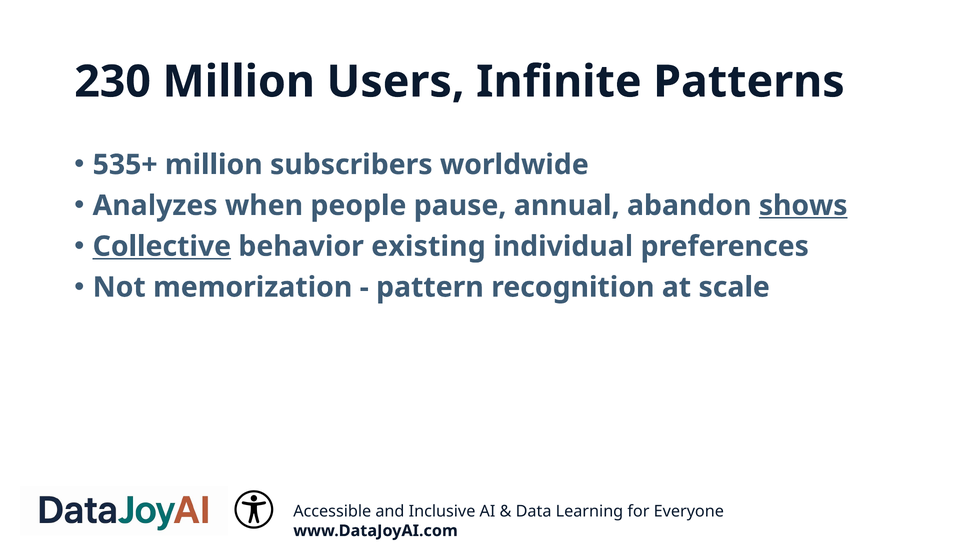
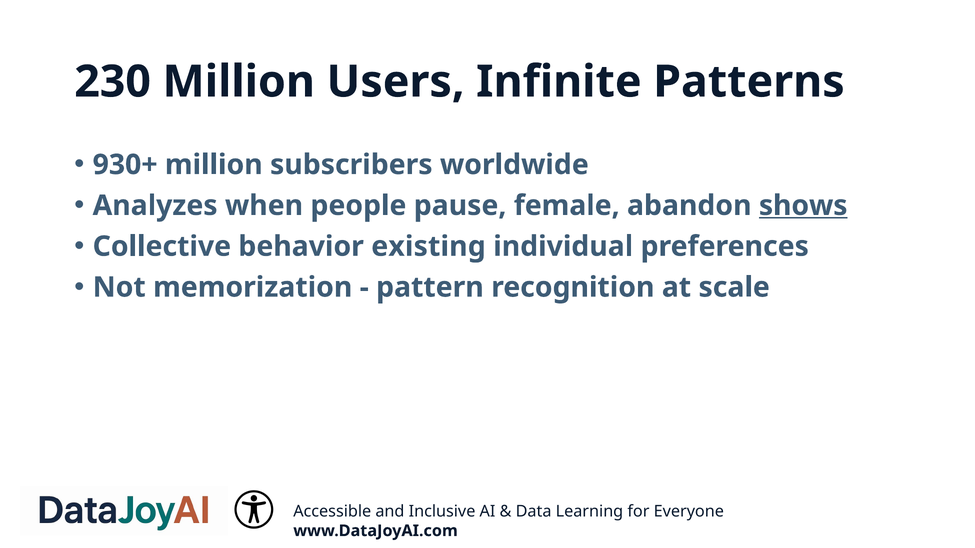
535+: 535+ -> 930+ (125, 165)
annual: annual -> female (567, 206)
Collective underline: present -> none (162, 247)
